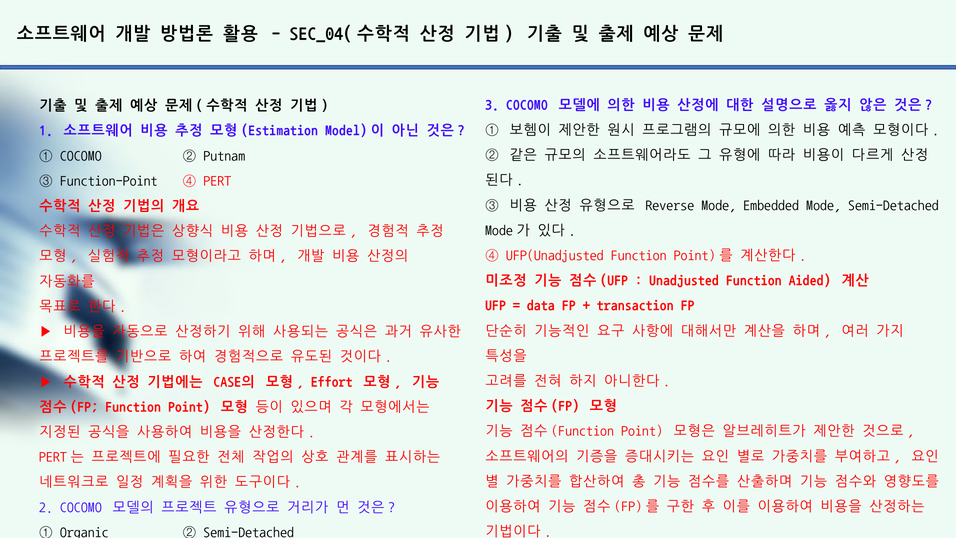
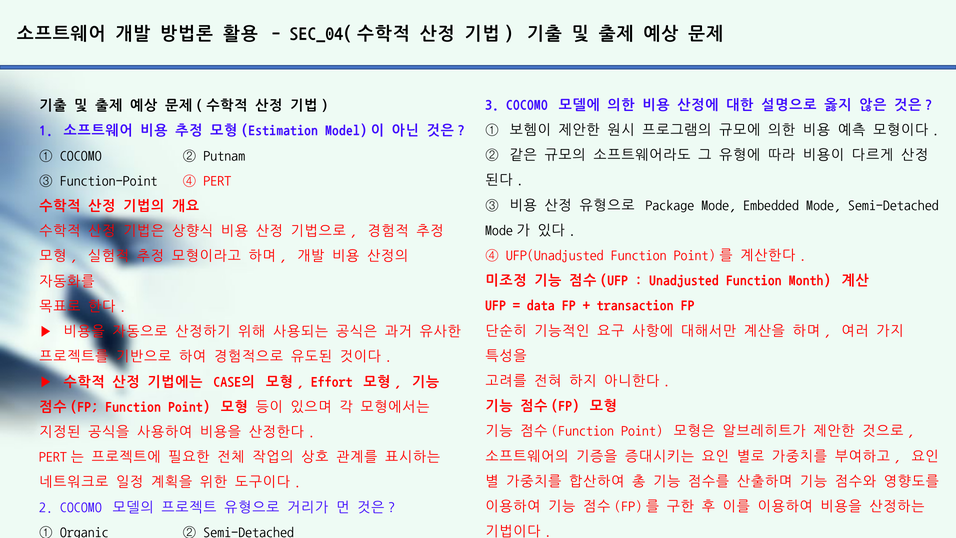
Reverse: Reverse -> Package (670, 205)
Aided: Aided -> Month (810, 280)
